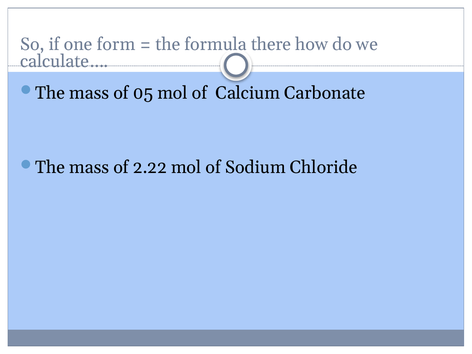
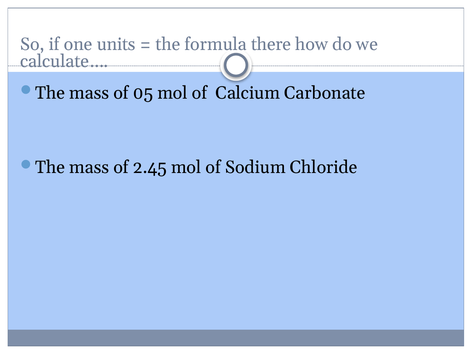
form: form -> units (116, 44)
2.22: 2.22 -> 2.45 (150, 167)
